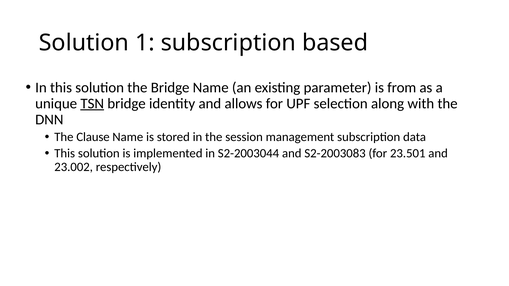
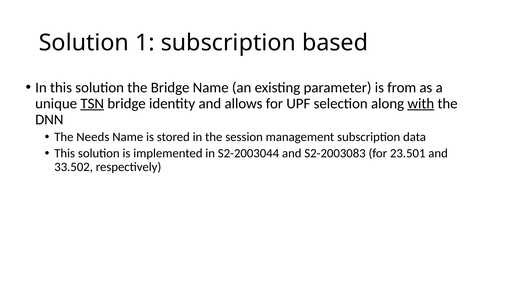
with underline: none -> present (421, 104)
Clause: Clause -> Needs (93, 137)
23.002: 23.002 -> 33.502 (74, 167)
